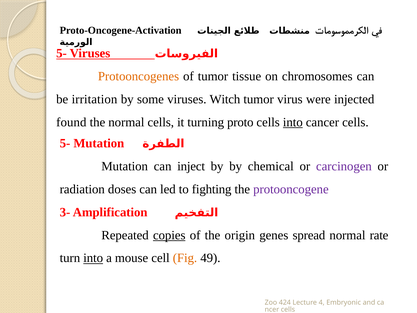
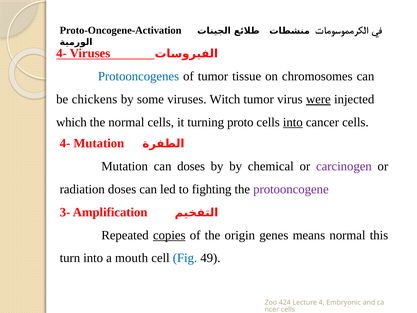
5-: 5- -> 4- (62, 53)
Protooncogenes colour: orange -> blue (138, 76)
irritation: irritation -> chickens (95, 99)
were underline: none -> present (318, 99)
found: found -> which (71, 122)
5-: 5- -> 4- (65, 143)
can inject: inject -> doses (191, 166)
spread: spread -> means (309, 235)
rate: rate -> this (379, 235)
into underline: present -> none (93, 258)
mouse: mouse -> mouth (132, 258)
Fig colour: orange -> blue (185, 258)
